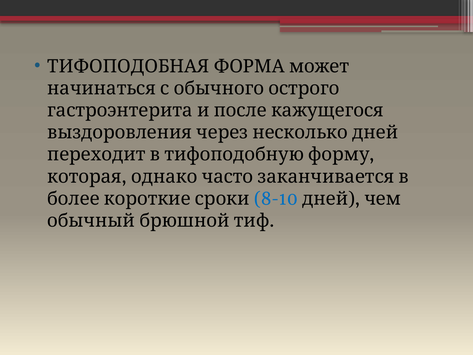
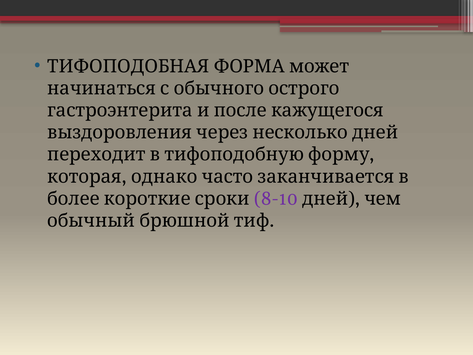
8-10 colour: blue -> purple (276, 199)
